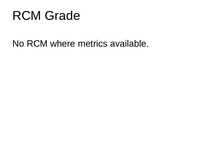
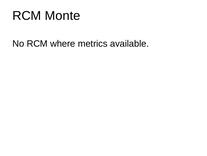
Grade: Grade -> Monte (63, 16)
